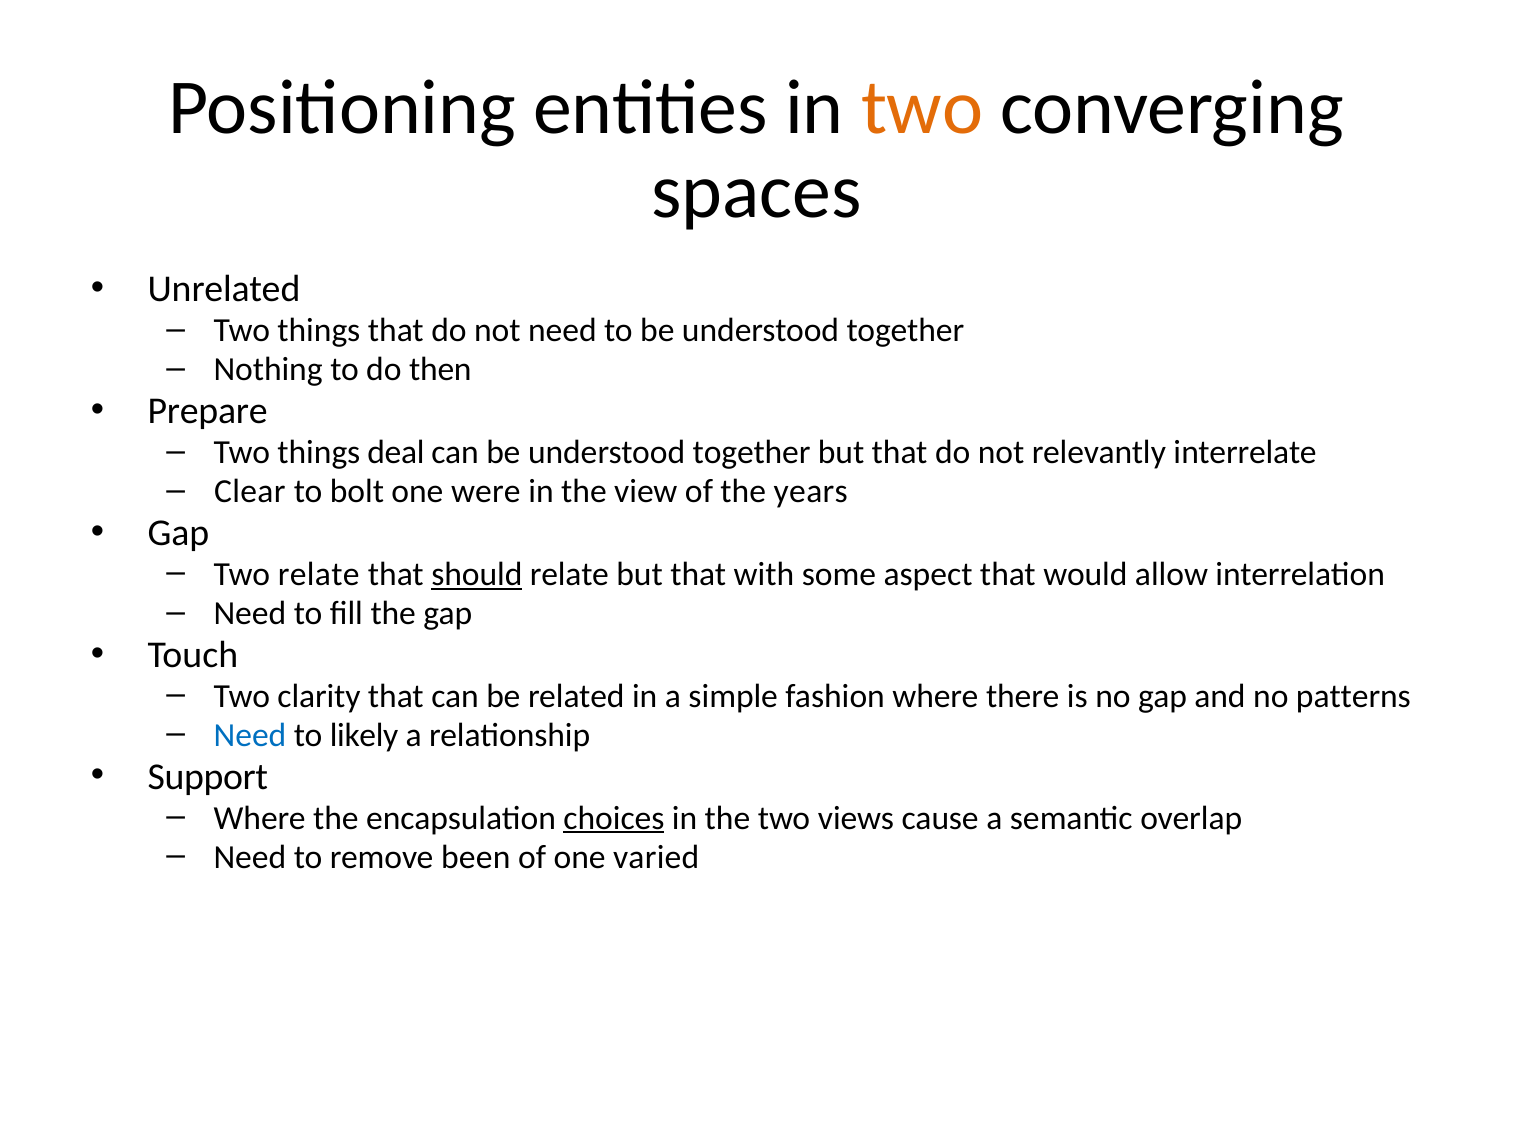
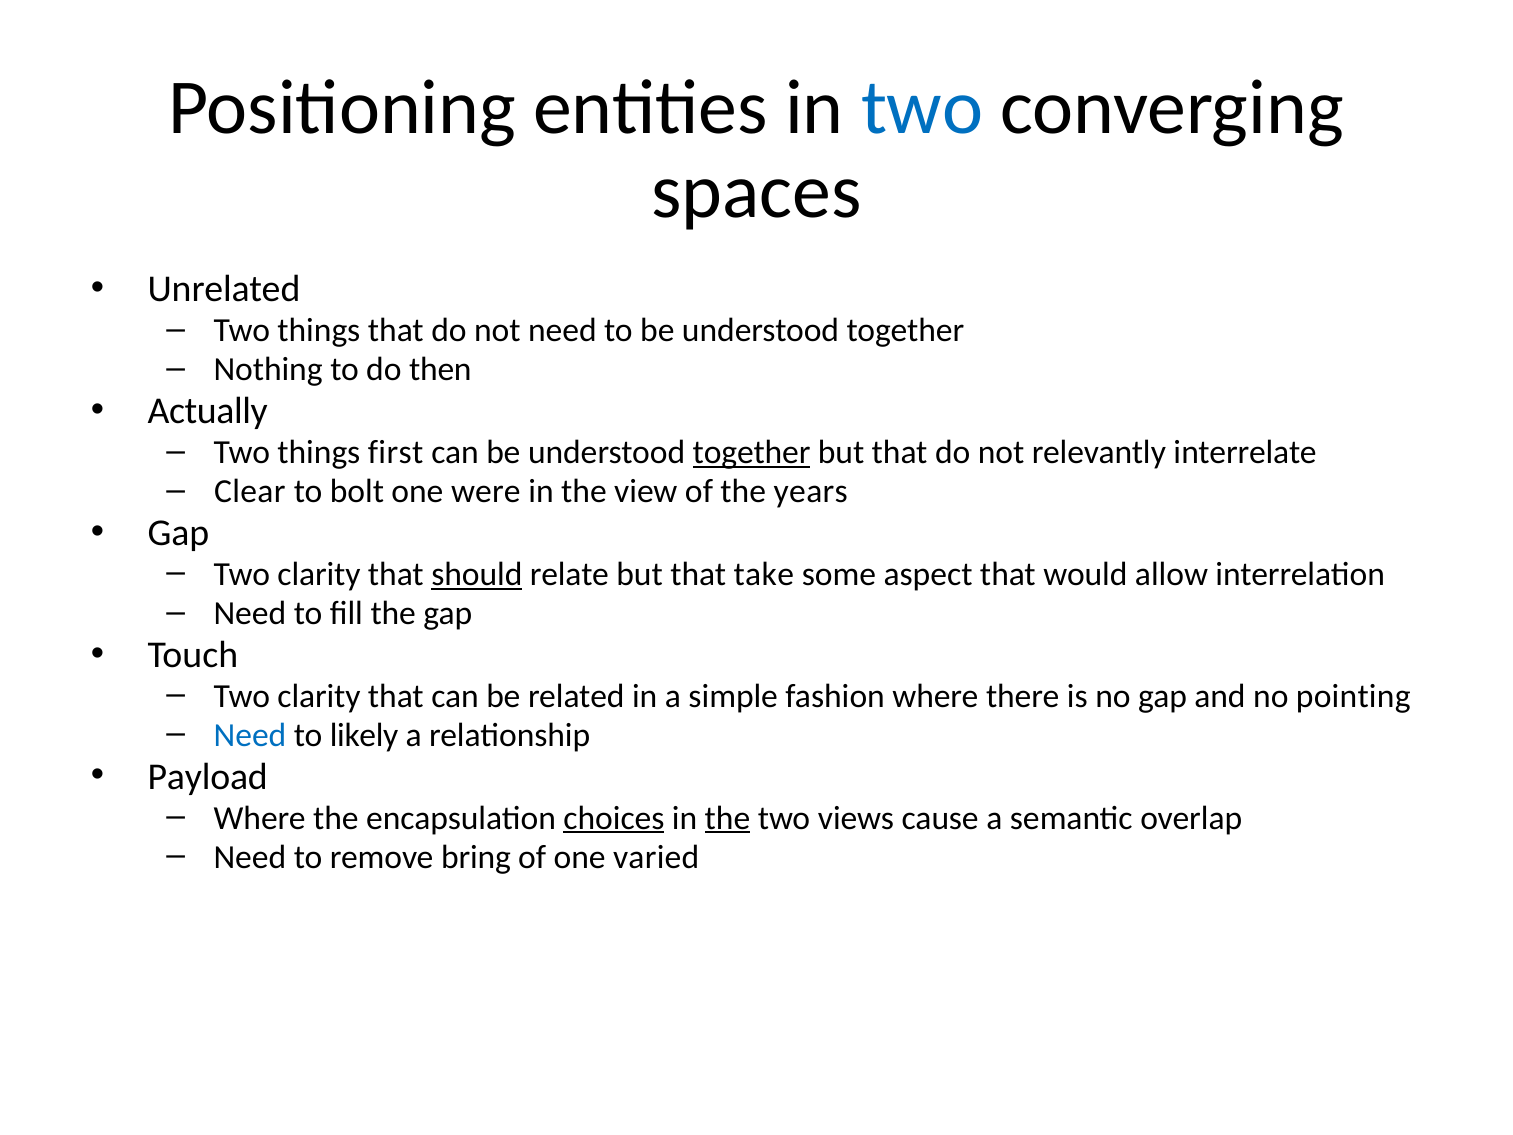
two colour: orange -> blue (922, 108)
Prepare: Prepare -> Actually (208, 411)
deal: deal -> first (396, 452)
together underline: none -> present (752, 452)
relate: relate -> clarity (319, 574)
with: with -> take (764, 574)
patterns: patterns -> pointing (1353, 696)
Support: Support -> Payload (208, 777)
the underline: none -> present (728, 818)
been: been -> bring (476, 857)
